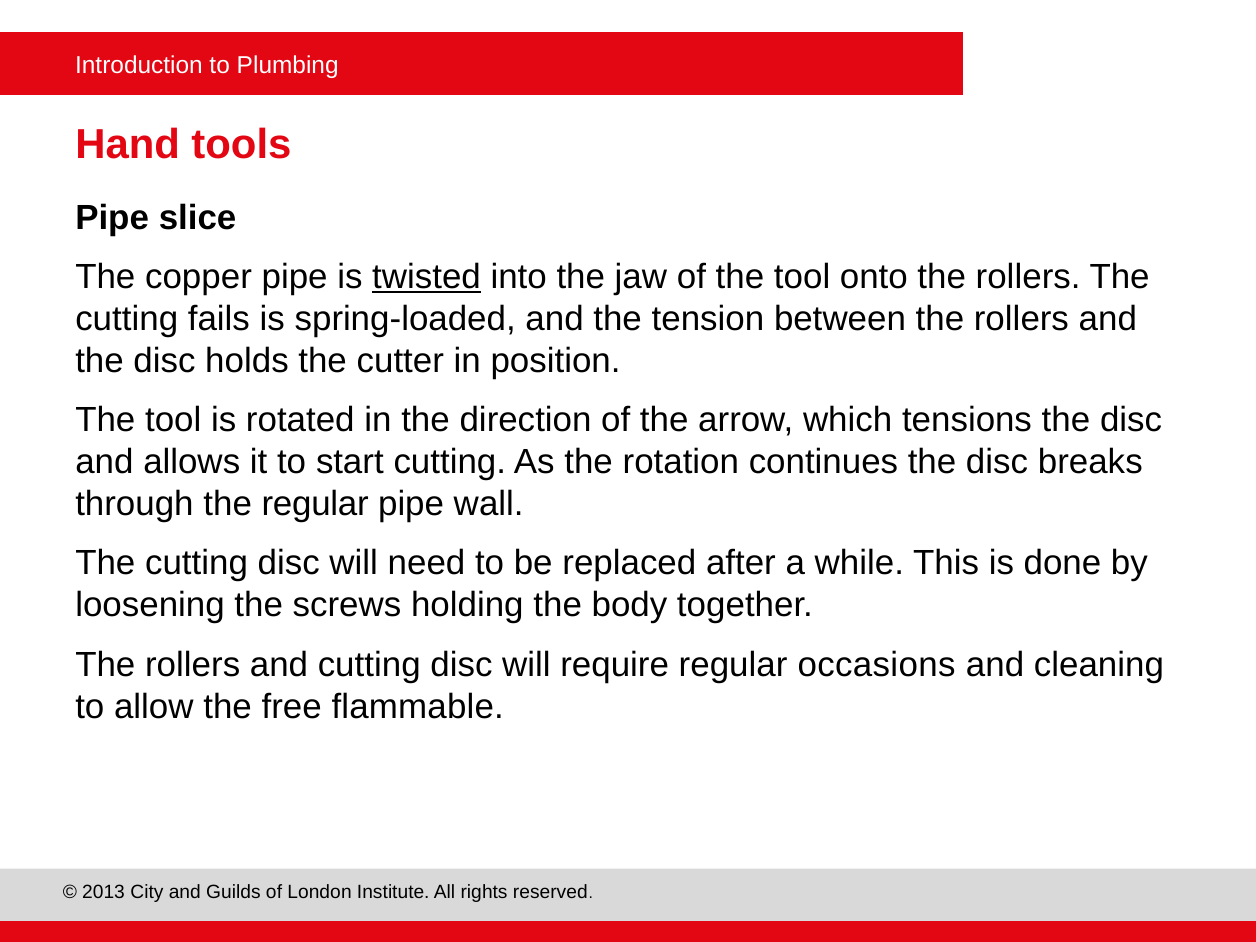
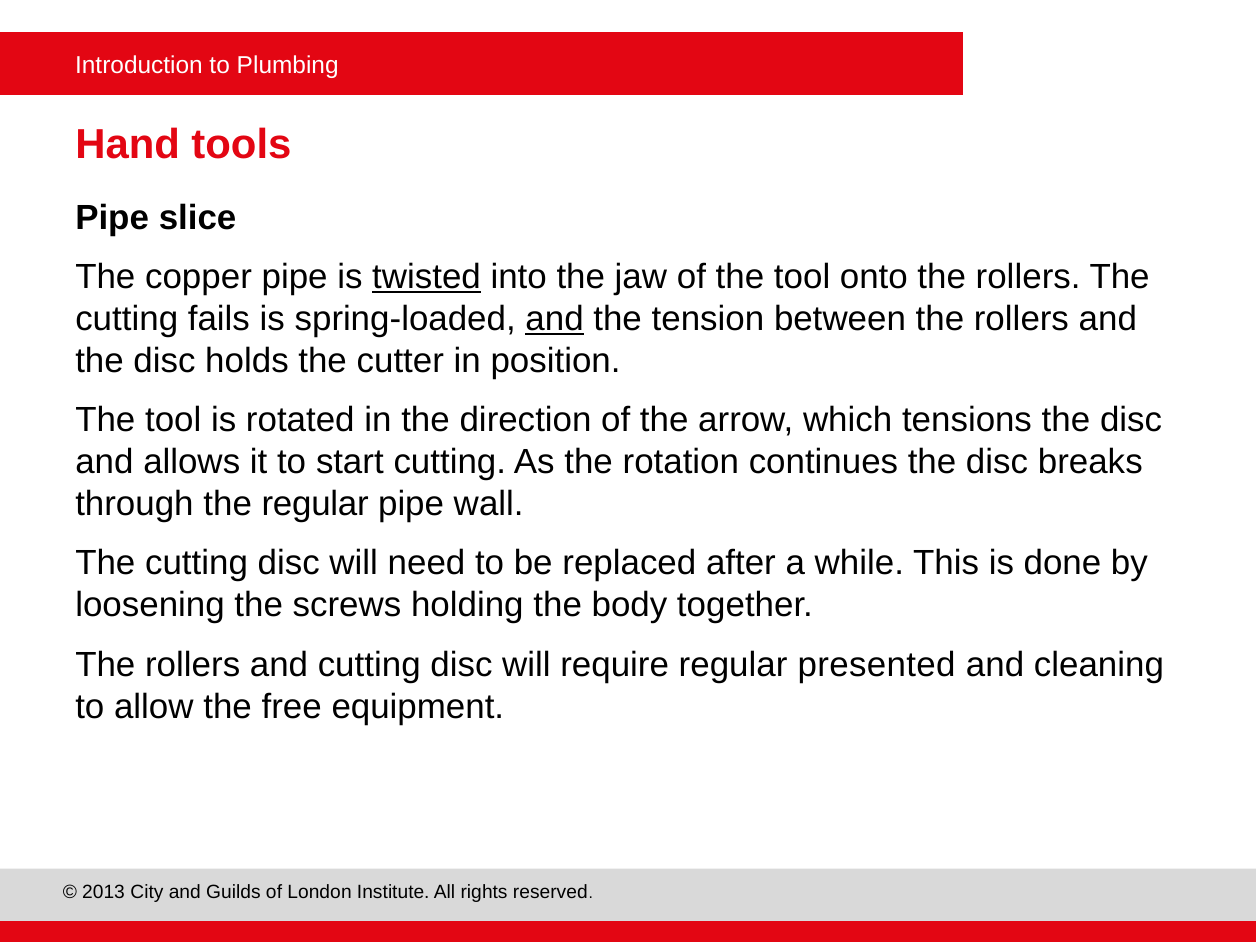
and underline: none -> present (555, 319)
occasions: occasions -> presented (877, 665)
flammable: flammable -> equipment (418, 707)
